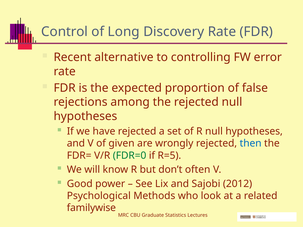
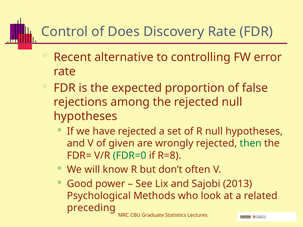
Long: Long -> Does (124, 32)
then colour: blue -> green (251, 144)
R=5: R=5 -> R=8 (169, 156)
2012: 2012 -> 2013 (238, 184)
familywise: familywise -> preceding (91, 208)
